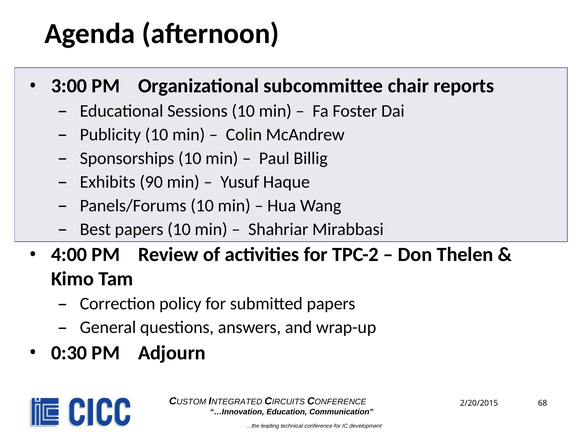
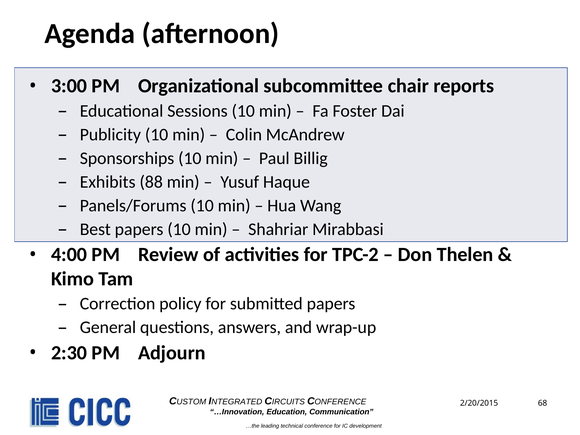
90: 90 -> 88 (151, 182)
0:30: 0:30 -> 2:30 (69, 353)
